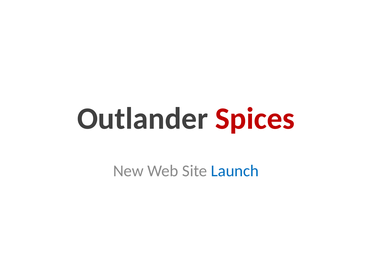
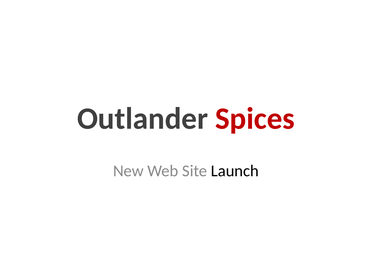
Launch colour: blue -> black (235, 171)
